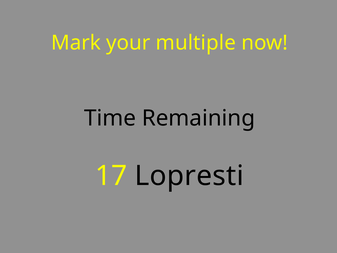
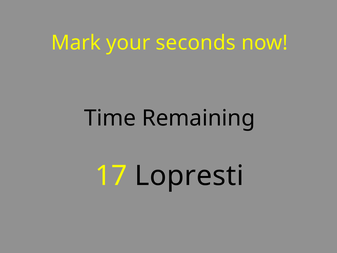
multiple: multiple -> seconds (196, 43)
